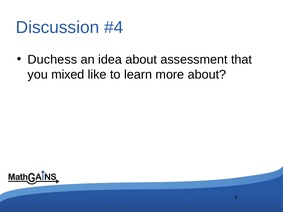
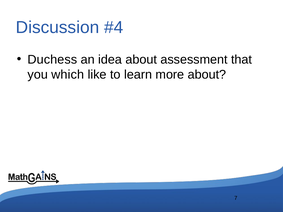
mixed: mixed -> which (68, 75)
